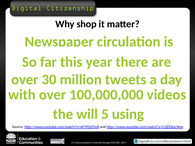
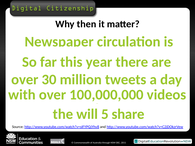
shop: shop -> then (87, 24)
using: using -> share (128, 114)
